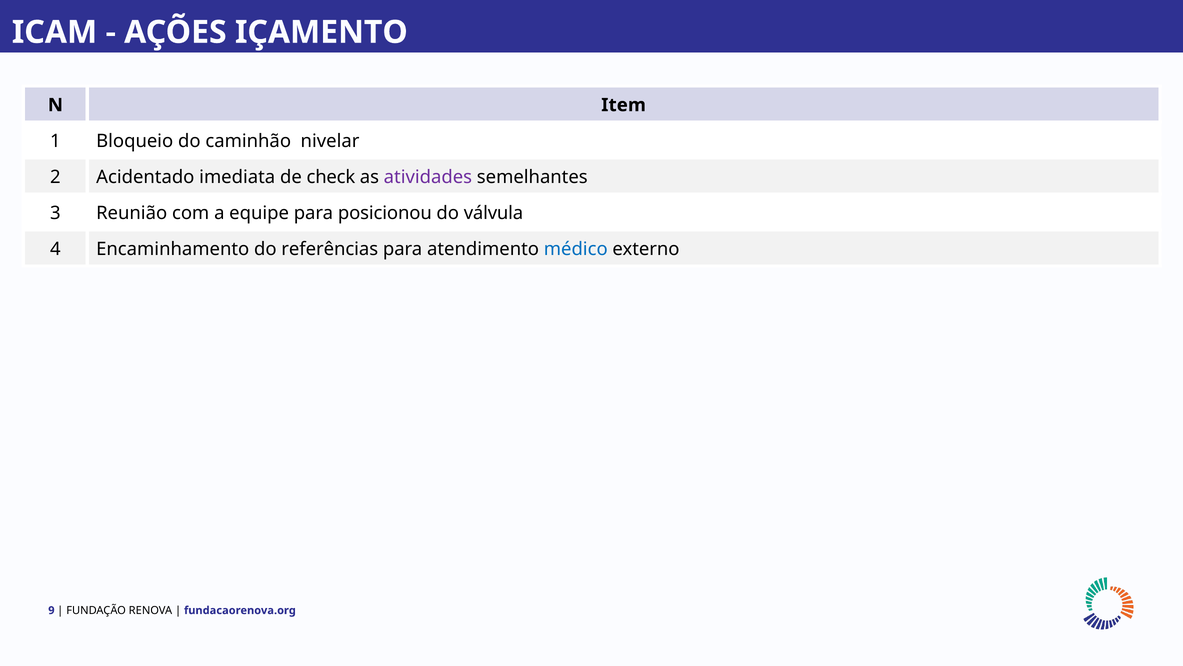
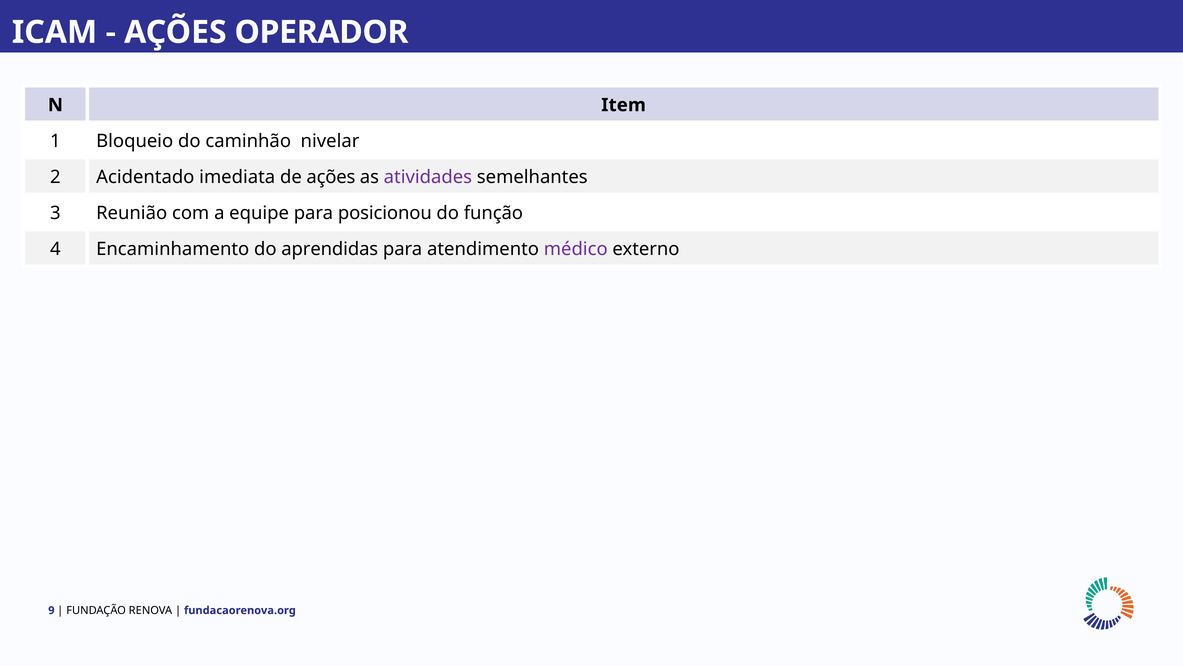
IÇAMENTO: IÇAMENTO -> OPERADOR (321, 32)
de check: check -> ações (331, 177)
válvula: válvula -> função (493, 213)
referências: referências -> aprendidas (330, 249)
médico colour: blue -> purple (576, 249)
